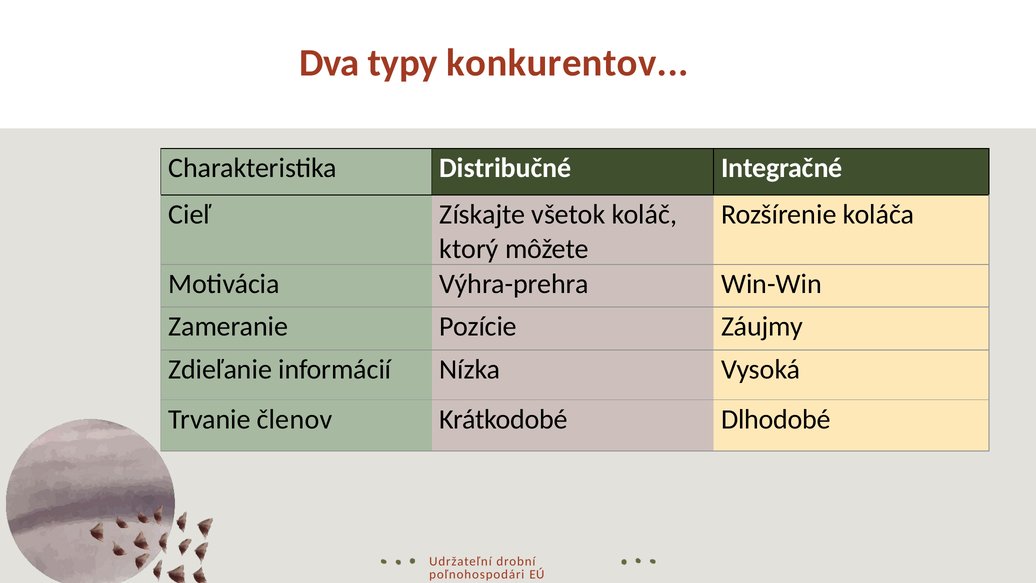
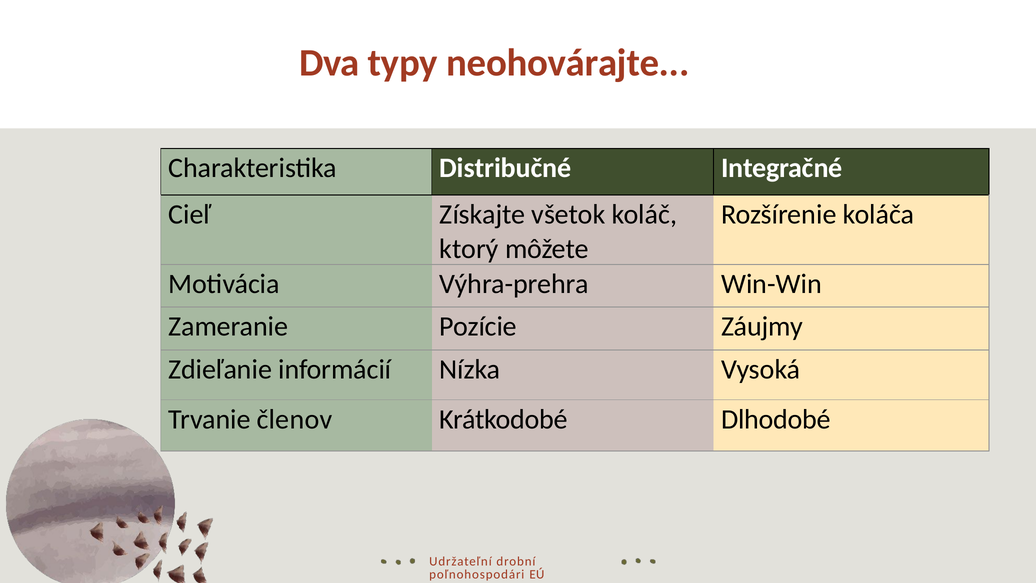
konkurentov: konkurentov -> neohovárajte (568, 63)
